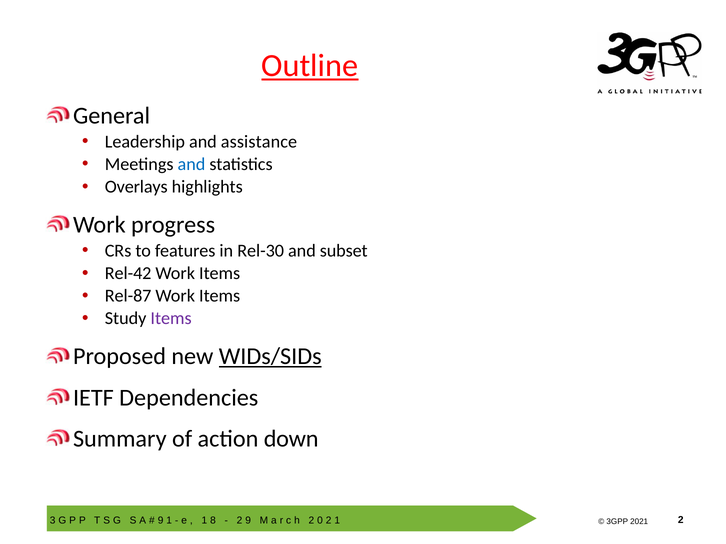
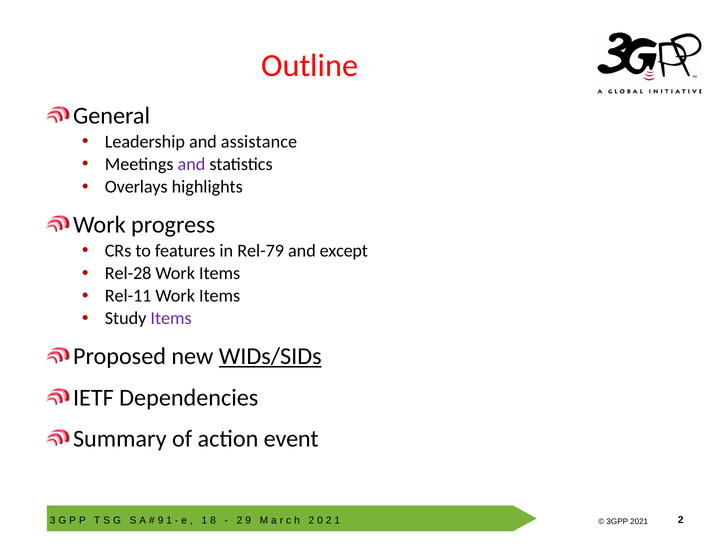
Outline underline: present -> none (310, 66)
and colour: blue -> purple (191, 164)
Rel-30: Rel-30 -> Rel-79 (261, 251)
subset: subset -> except (344, 251)
Rel-42: Rel-42 -> Rel-28 (128, 273)
Rel-87: Rel-87 -> Rel-11 (128, 296)
down: down -> event (291, 439)
